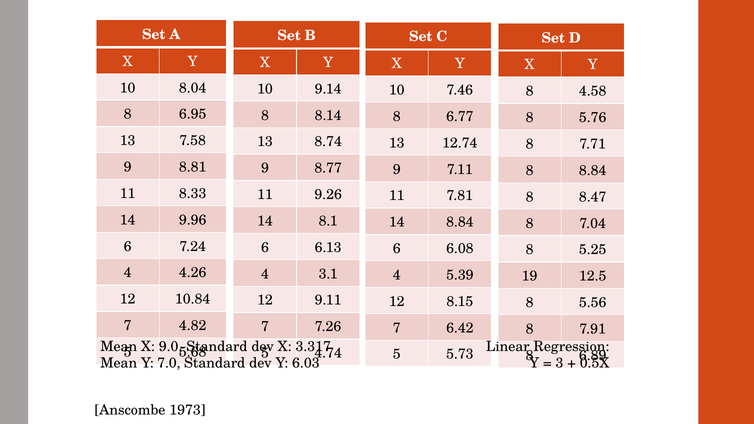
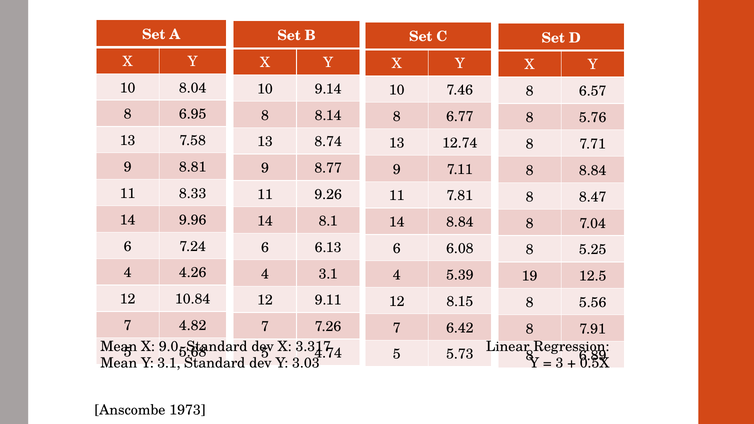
4.58: 4.58 -> 6.57 (593, 91)
Y 7.0: 7.0 -> 3.1 (169, 363)
6.03: 6.03 -> 3.03 (306, 363)
